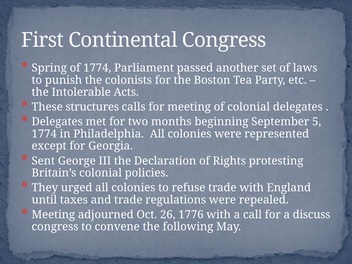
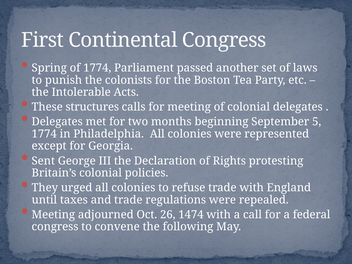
1776: 1776 -> 1474 (191, 215)
discuss: discuss -> federal (312, 215)
